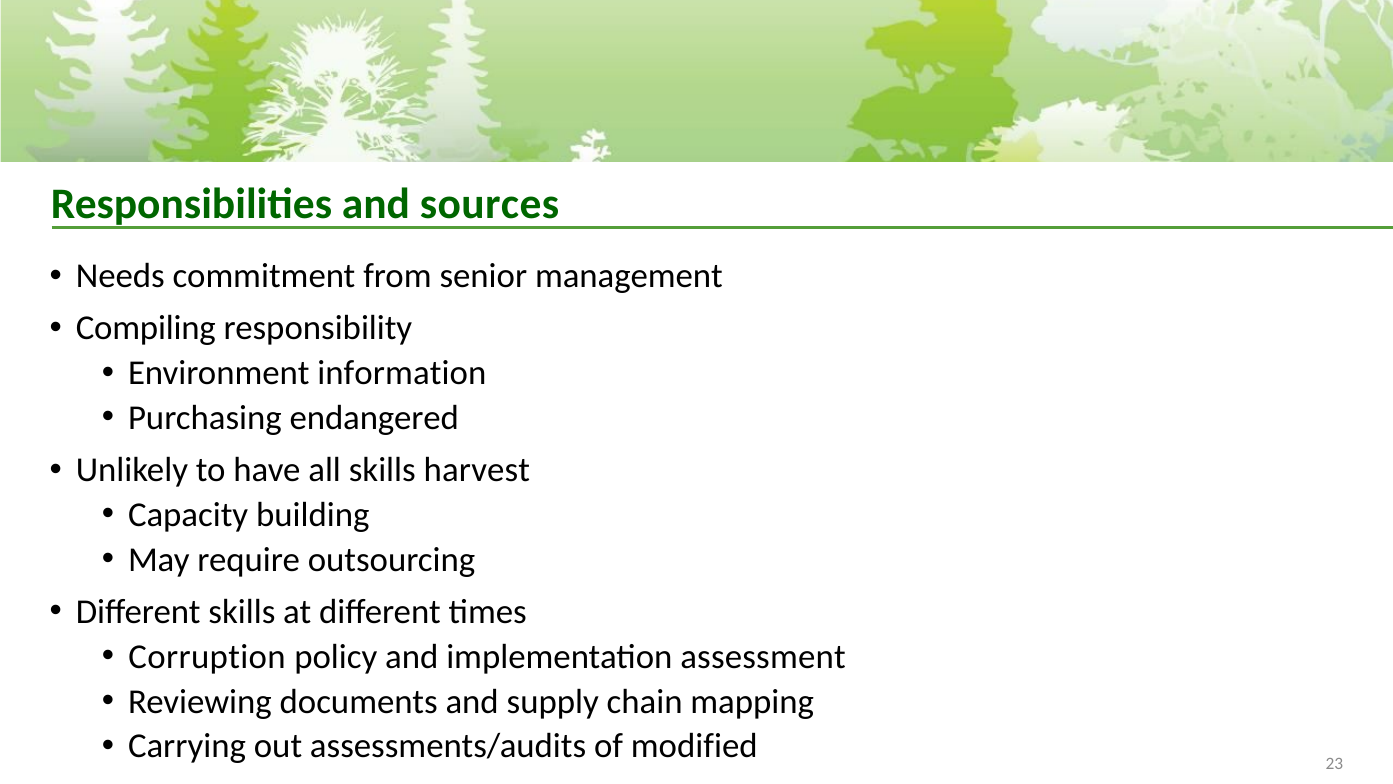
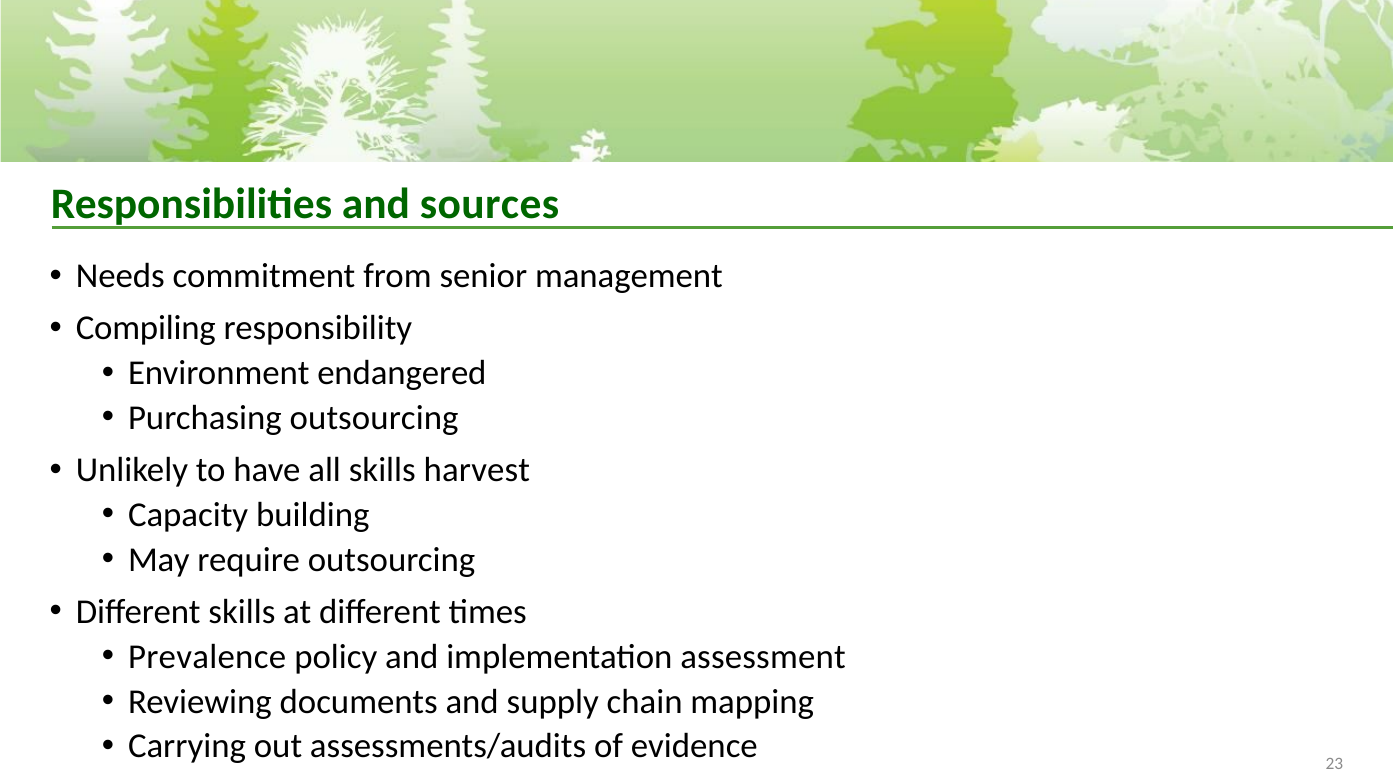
information: information -> endangered (402, 373)
Purchasing endangered: endangered -> outsourcing (374, 418)
Corruption: Corruption -> Prevalence (207, 656)
modified: modified -> evidence (694, 746)
